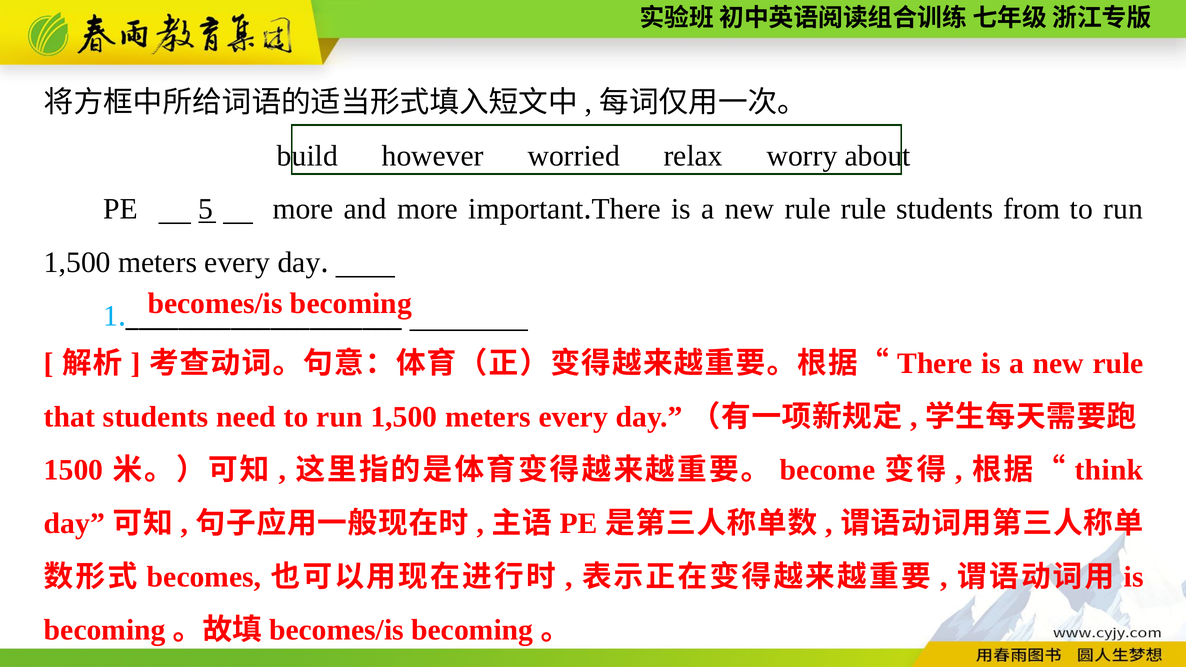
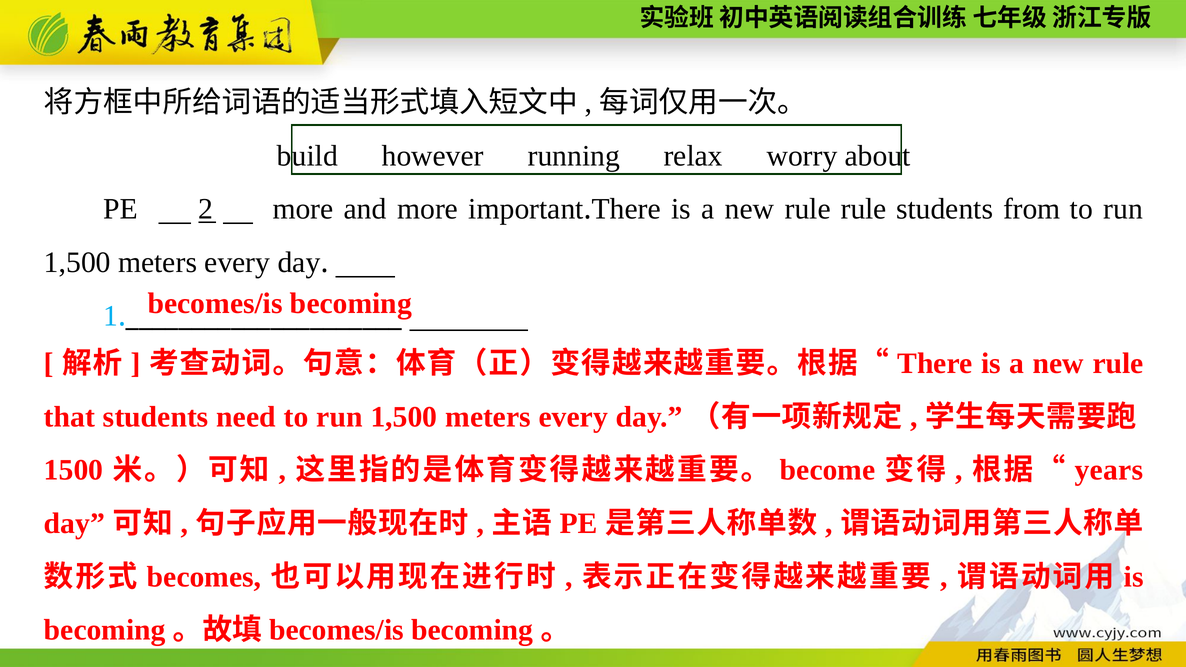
worried: worried -> running (574, 156)
5: 5 -> 2 (206, 209)
think: think -> years (1109, 470)
